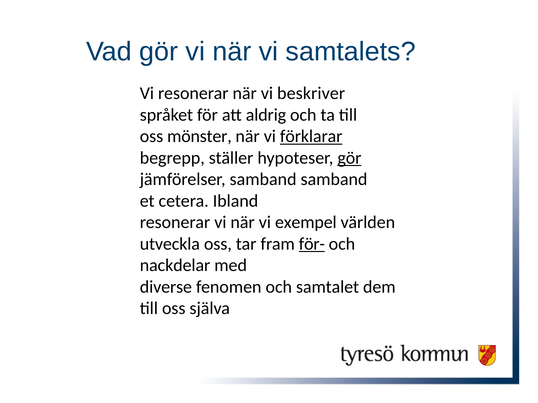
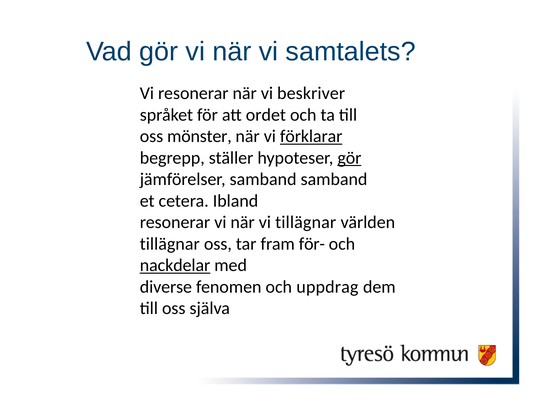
aldrig: aldrig -> ordet (266, 115)
vi exempel: exempel -> tillägnar (306, 223)
utveckla: utveckla -> tillägnar (170, 244)
för- underline: present -> none (312, 244)
nackdelar underline: none -> present (175, 266)
samtalet: samtalet -> uppdrag (327, 287)
